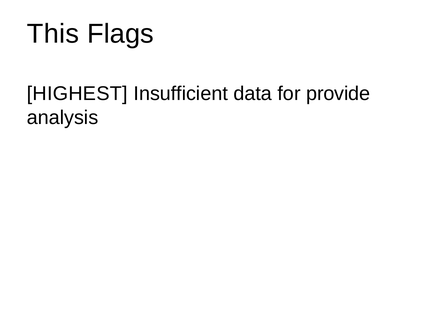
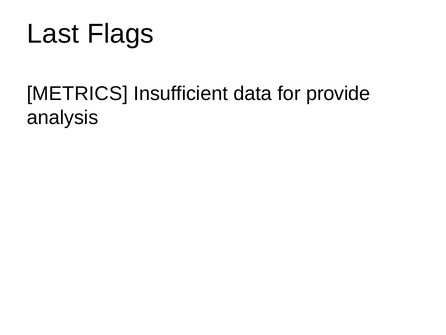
This: This -> Last (53, 34)
HIGHEST: HIGHEST -> METRICS (77, 94)
